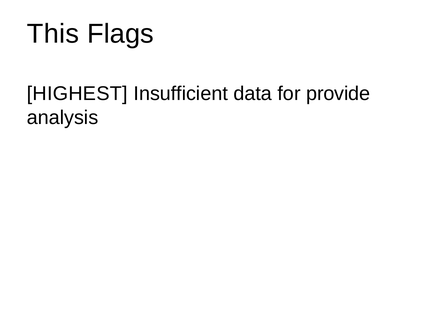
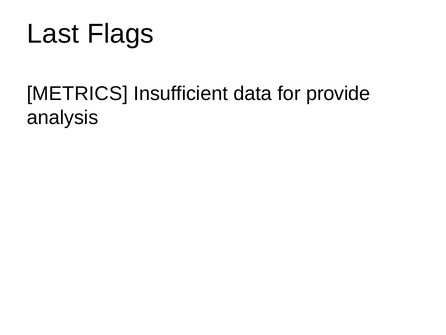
This: This -> Last (53, 34)
HIGHEST: HIGHEST -> METRICS (77, 94)
